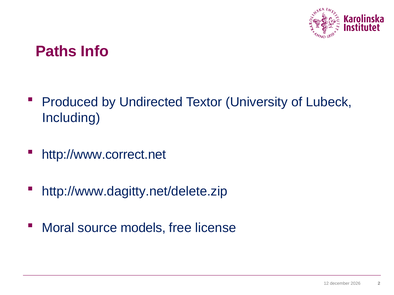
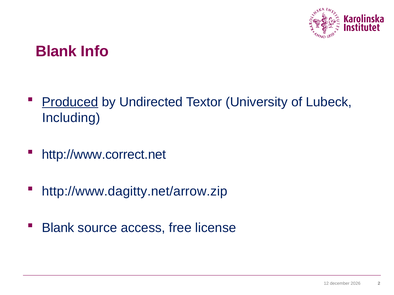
Paths: Paths -> Blank (56, 51)
Produced underline: none -> present (70, 102)
http://www.dagitty.net/delete.zip: http://www.dagitty.net/delete.zip -> http://www.dagitty.net/arrow.zip (135, 192)
Moral: Moral -> Blank (58, 228)
models: models -> access (143, 228)
